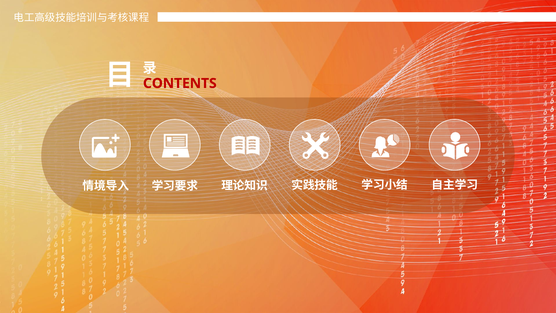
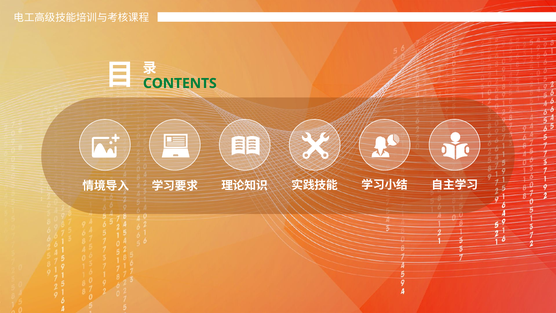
CONTENTS colour: red -> green (180, 83)
